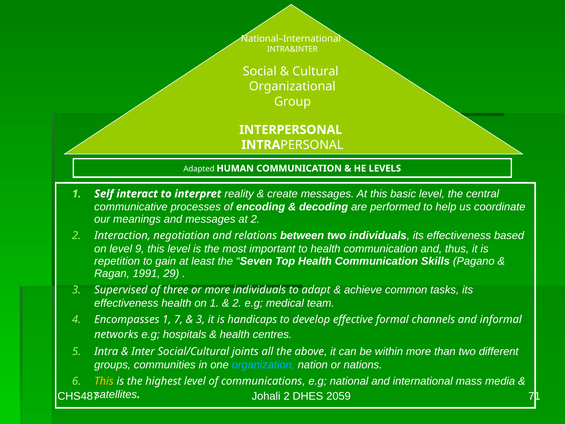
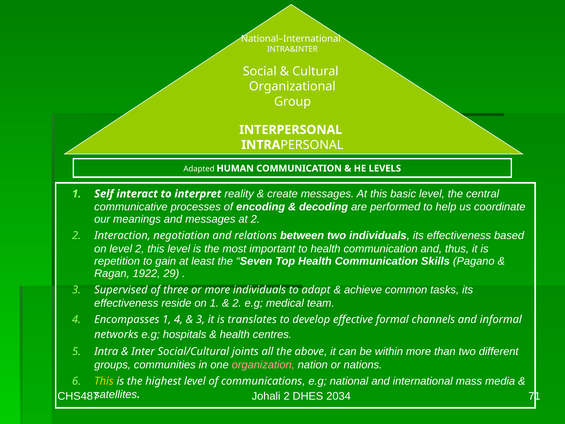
level 9: 9 -> 2 (140, 249)
1991: 1991 -> 1922 (146, 273)
effectiveness health: health -> reside (176, 303)
1 7: 7 -> 4 (178, 319)
handicaps: handicaps -> translates (252, 319)
organization colour: light blue -> pink (263, 365)
2059: 2059 -> 2034 (339, 396)
